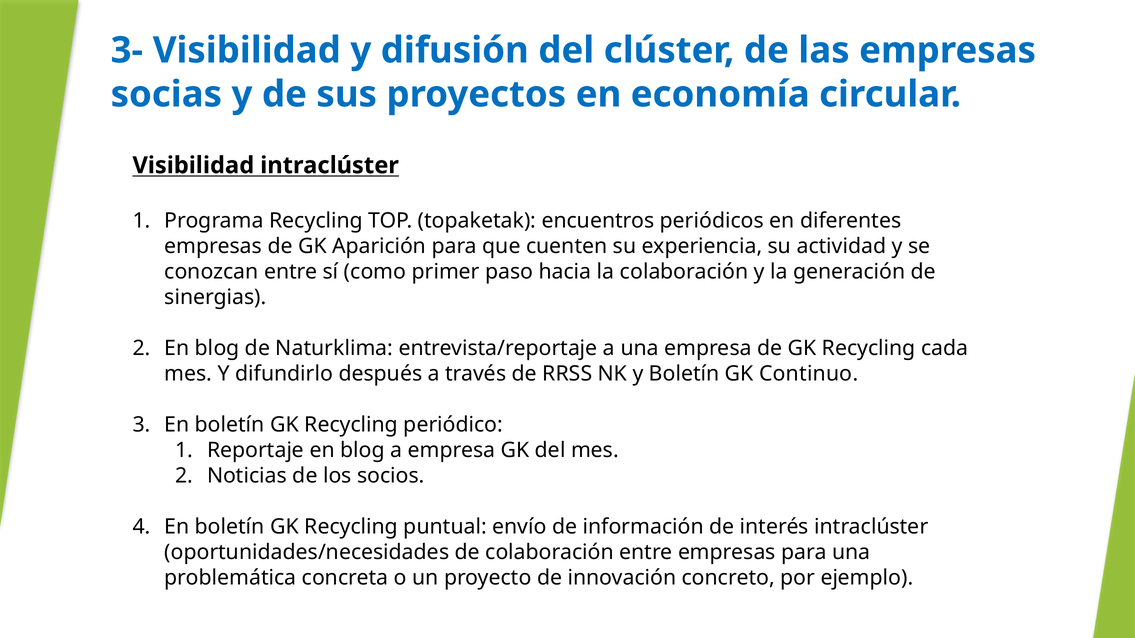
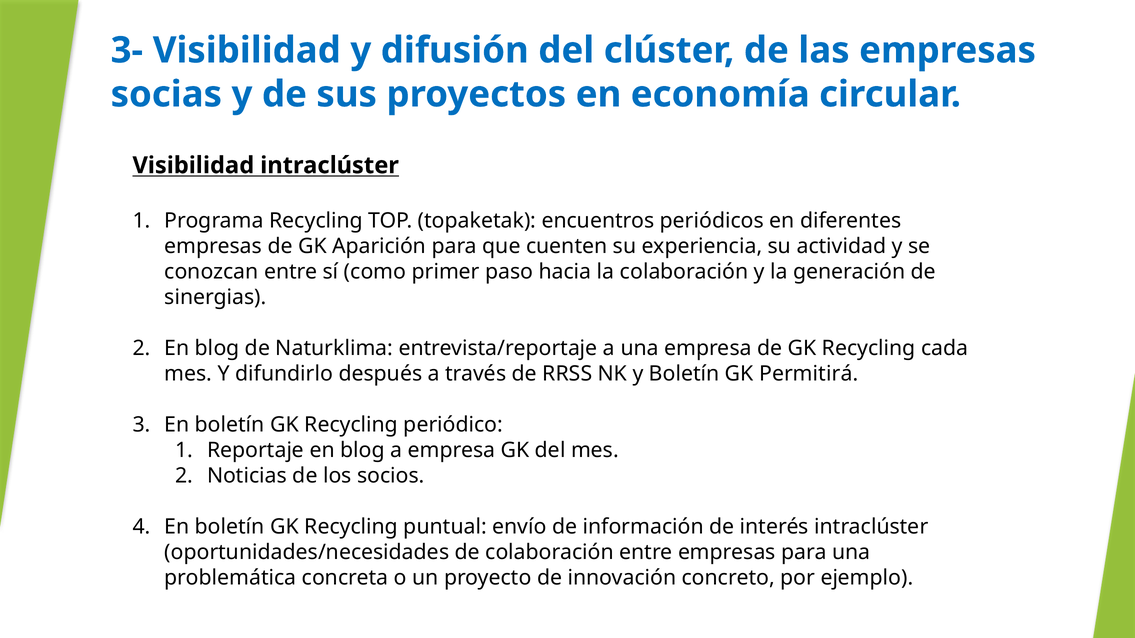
Continuo: Continuo -> Permitirá (809, 374)
